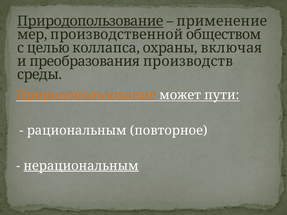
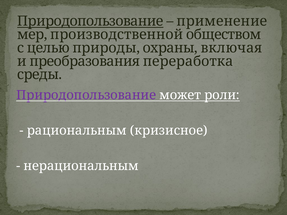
коллапса: коллапса -> природы (106, 48)
производств: производств -> переработка (188, 61)
Природопользование colour: orange -> purple (86, 95)
пути: пути -> роли (222, 95)
повторное: повторное -> кризисное (169, 131)
нерациональным underline: present -> none (81, 166)
